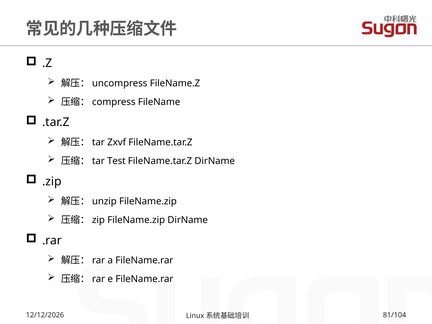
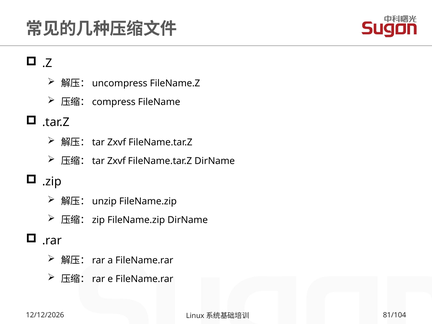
Test: Test -> Zxvf (116, 161)
